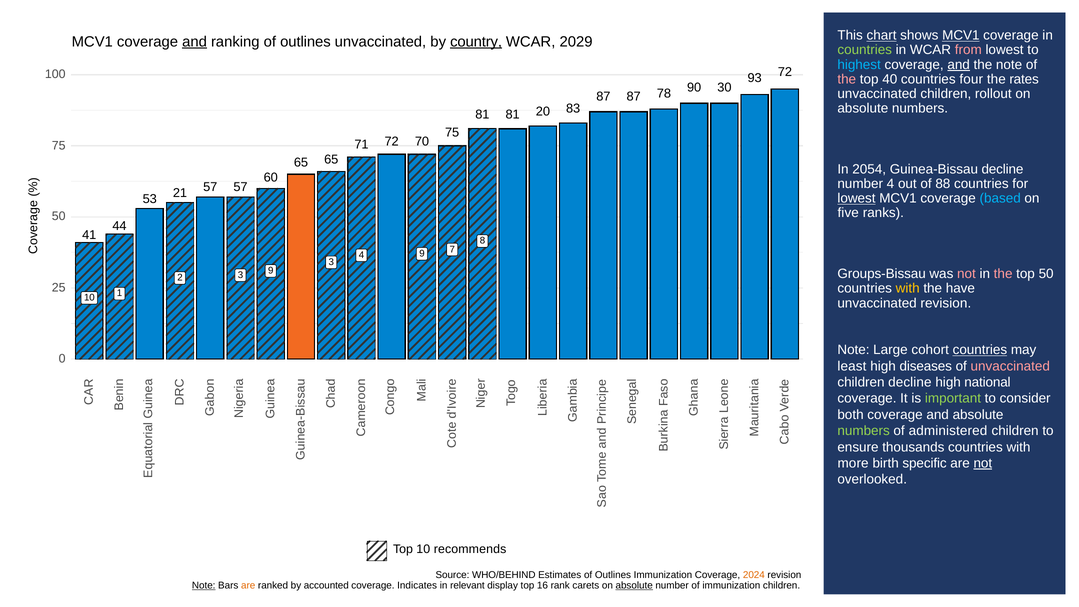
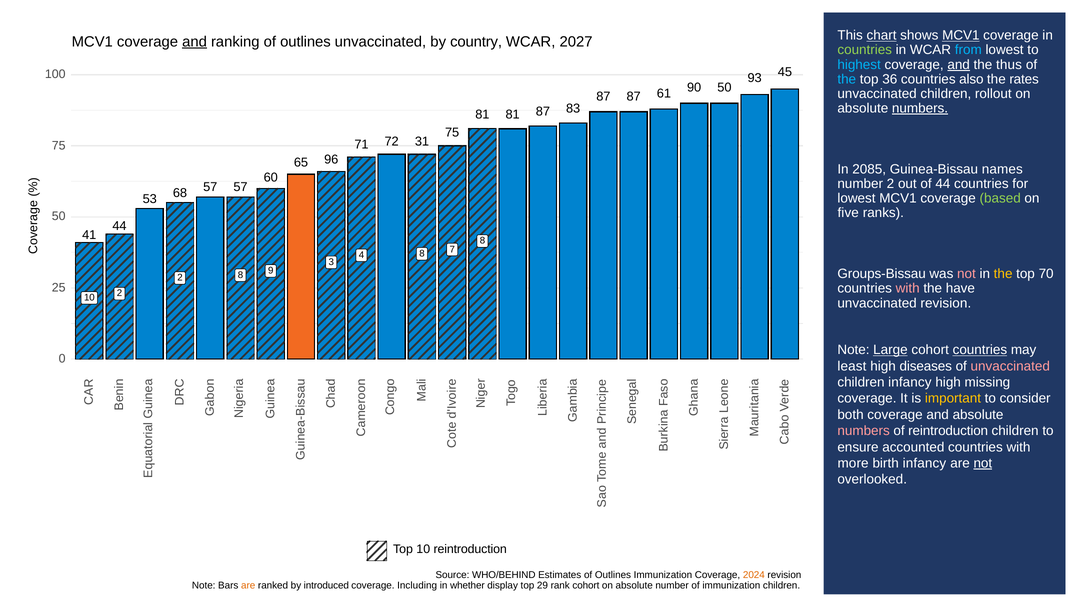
country underline: present -> none (476, 42)
2029: 2029 -> 2027 (576, 42)
from colour: pink -> light blue (968, 50)
the note: note -> thus (1009, 65)
93 72: 72 -> 45 (785, 72)
the colour: pink -> light blue (847, 79)
40: 40 -> 36 (890, 79)
four: four -> also (971, 79)
78: 78 -> 61 (664, 93)
90 30: 30 -> 50 (724, 87)
numbers underline: none -> present (920, 108)
81 20: 20 -> 87 (543, 111)
70: 70 -> 31 (422, 142)
65 65: 65 -> 96 (331, 160)
2054: 2054 -> 2085 (869, 169)
Guinea-Bissau decline: decline -> names (1002, 169)
number 4: 4 -> 2 (890, 184)
of 88: 88 -> 44 (943, 184)
lowest underline: present -> none (856, 198)
based colour: light blue -> light green (1000, 198)
21: 21 -> 68 (180, 193)
4 9: 9 -> 8 (422, 253)
the colour: pink -> yellow (1003, 274)
top 50: 50 -> 70 (1046, 274)
2 3: 3 -> 8 (241, 275)
with colour: yellow -> pink (908, 288)
10 1: 1 -> 2 (120, 293)
Large underline: none -> present (890, 350)
children decline: decline -> infancy (910, 382)
national: national -> missing (987, 382)
important colour: light green -> yellow (953, 398)
numbers colour: light green -> pink (864, 431)
of administered: administered -> reintroduction (948, 431)
thousands: thousands -> accounted (913, 447)
birth specific: specific -> infancy (924, 463)
10 recommends: recommends -> reintroduction (470, 549)
Note underline: present -> none (204, 586)
accounted: accounted -> introduced (326, 586)
Indicates: Indicates -> Including (417, 586)
relevant: relevant -> whether (467, 586)
16: 16 -> 29 (542, 586)
rank carets: carets -> cohort (586, 586)
absolute underline: present -> none (634, 586)
